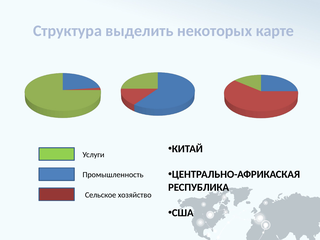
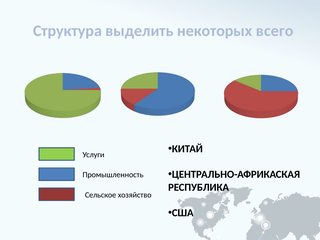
карте: карте -> всего (275, 31)
